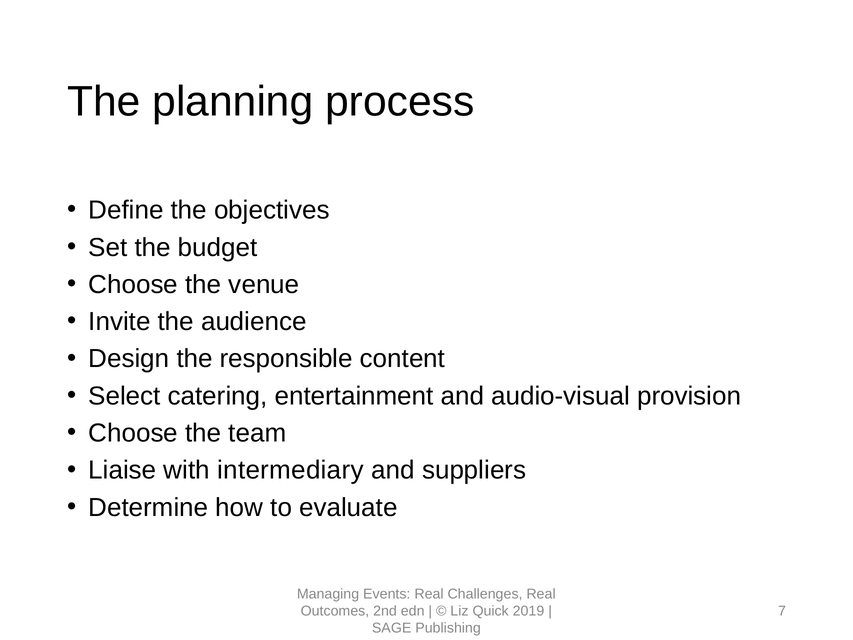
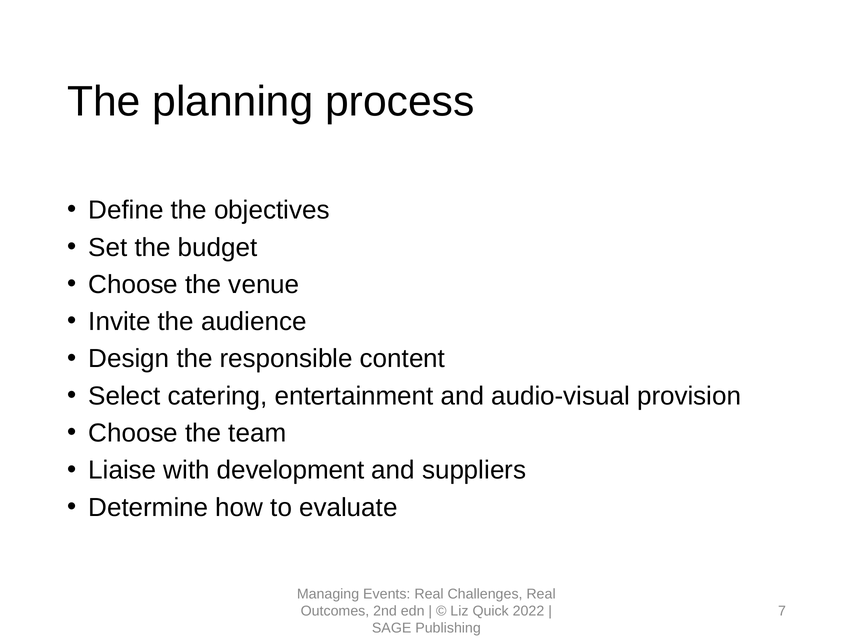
intermediary: intermediary -> development (291, 470)
2019: 2019 -> 2022 (528, 611)
